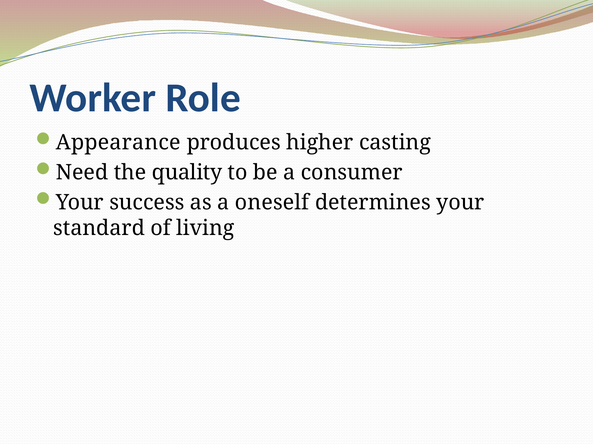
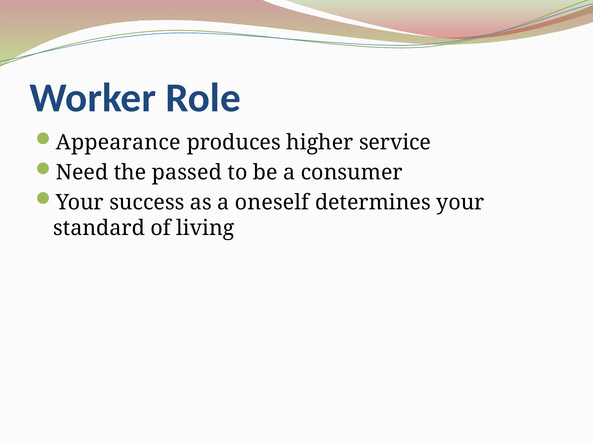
casting: casting -> service (395, 143)
quality: quality -> passed (187, 173)
